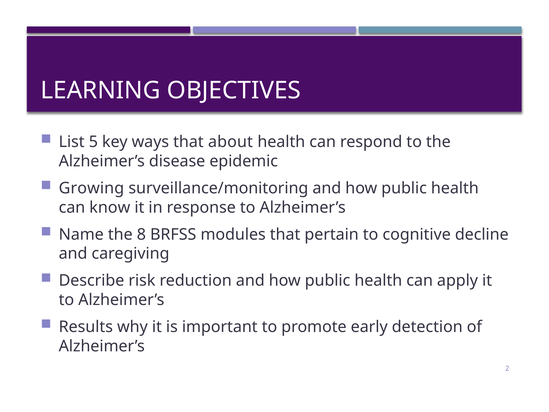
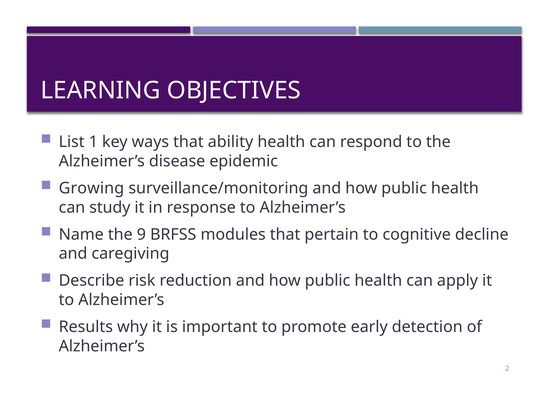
5: 5 -> 1 (93, 142)
about: about -> ability (231, 142)
know: know -> study (110, 207)
8: 8 -> 9 (141, 234)
